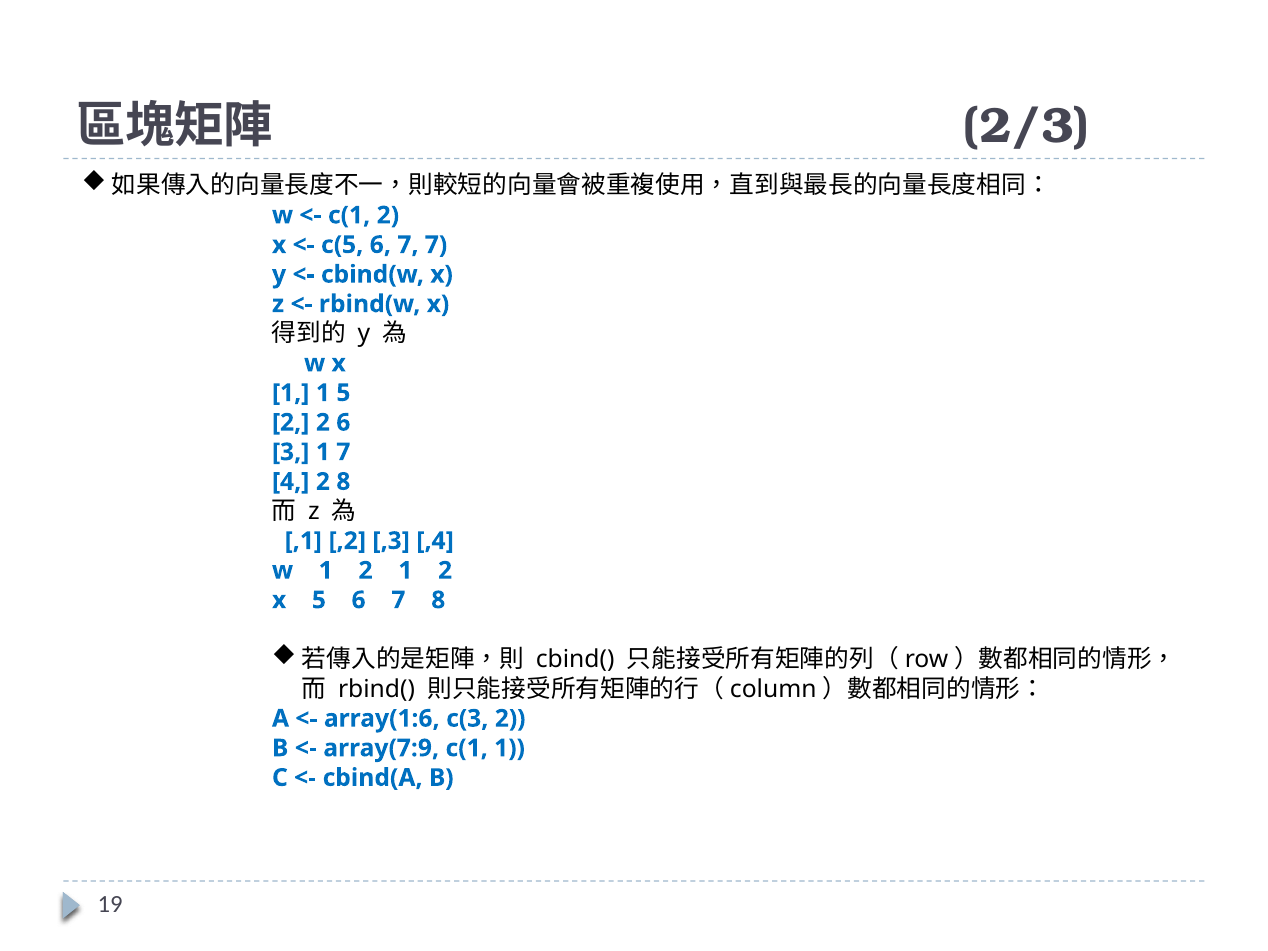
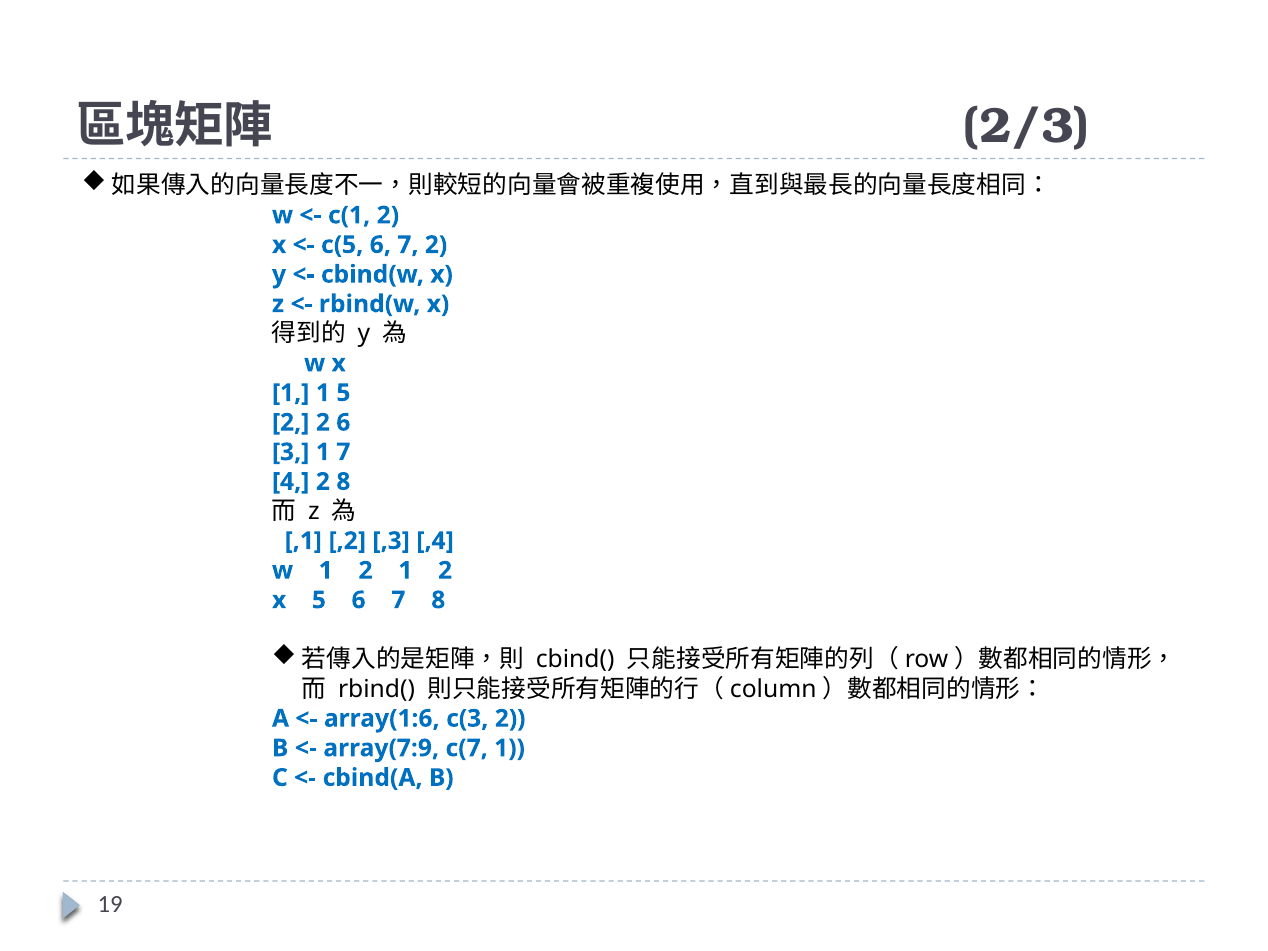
7 7: 7 -> 2 (436, 245)
array(7:9 c(1: c(1 -> c(7 (467, 748)
